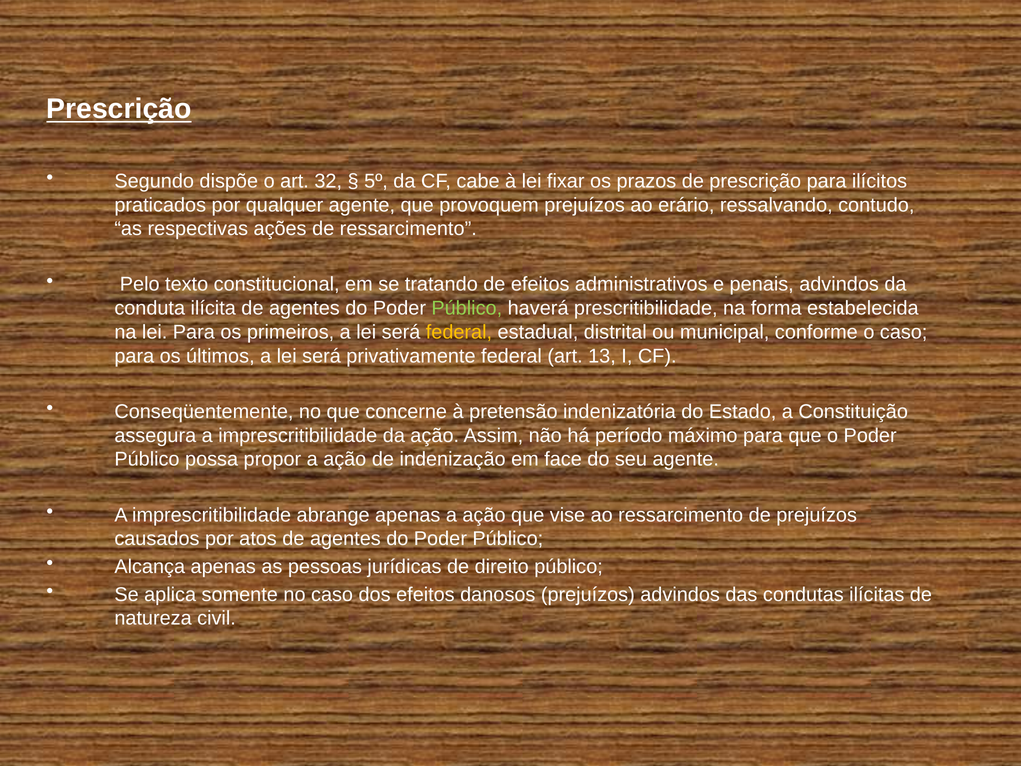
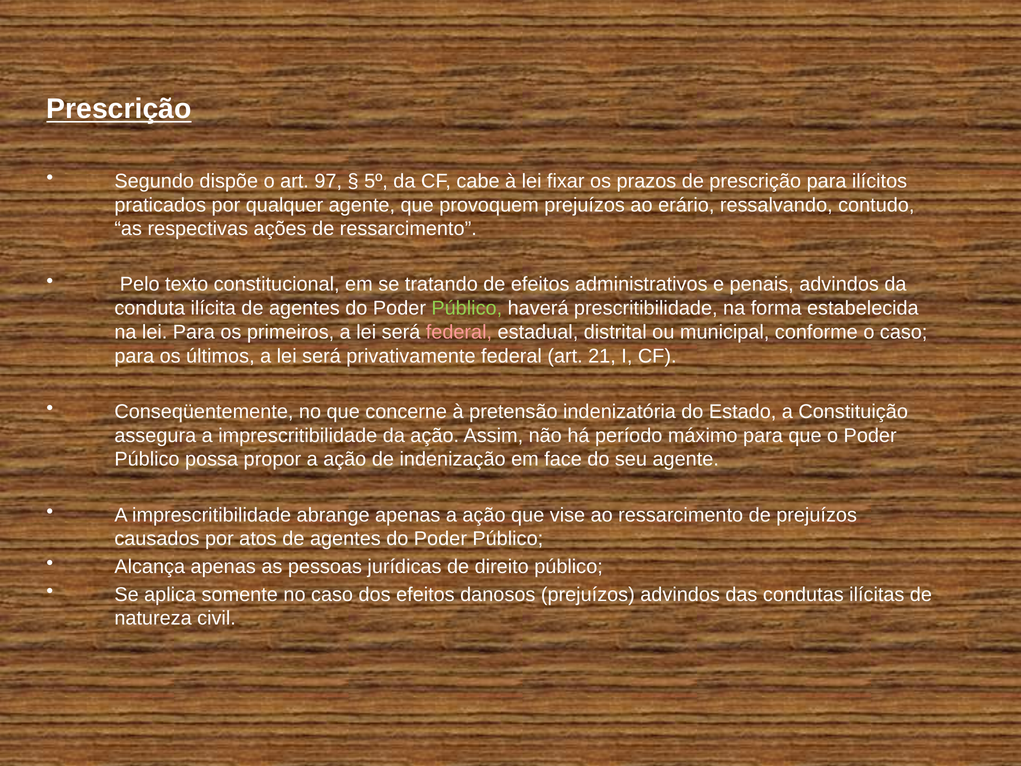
32: 32 -> 97 (328, 181)
federal colour: yellow -> pink (459, 332)
13: 13 -> 21 (602, 356)
